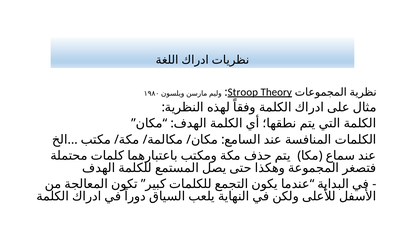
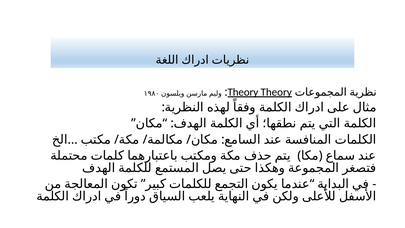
Stroop: Stroop -> Theory (243, 92)
